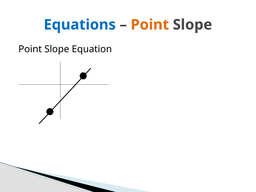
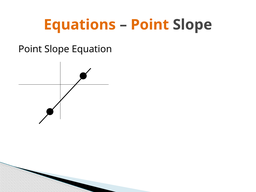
Equations colour: blue -> orange (80, 25)
